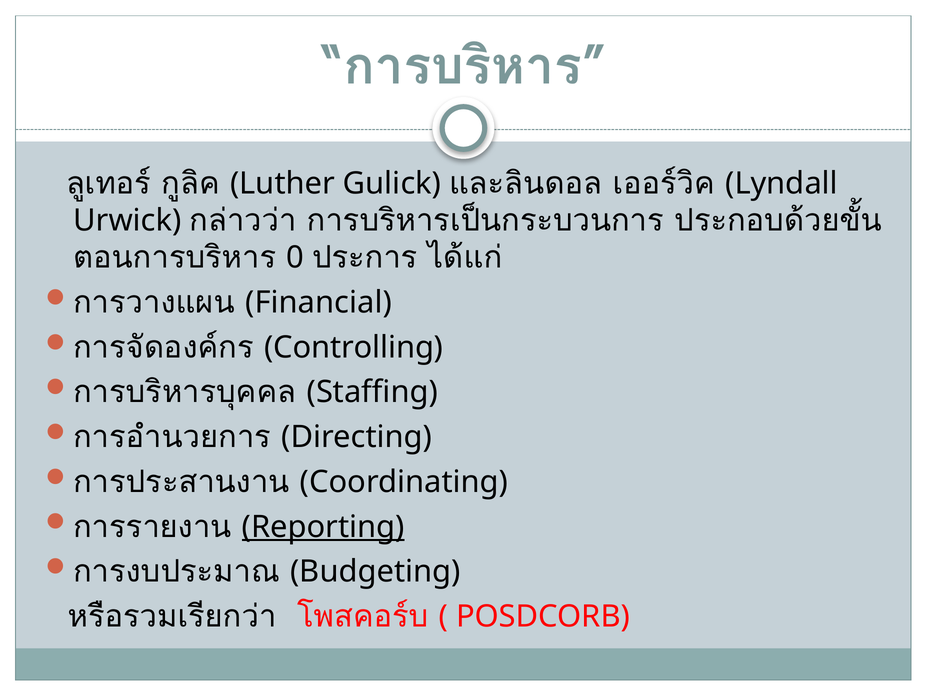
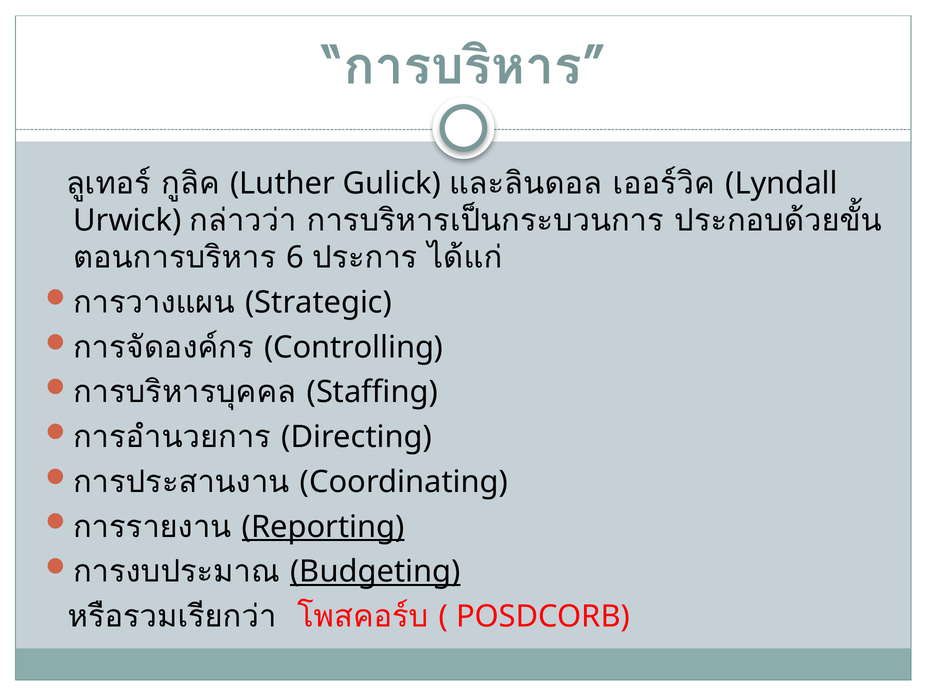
0: 0 -> 6 (295, 257)
Financial: Financial -> Strategic (319, 302)
Budgeting underline: none -> present (375, 571)
